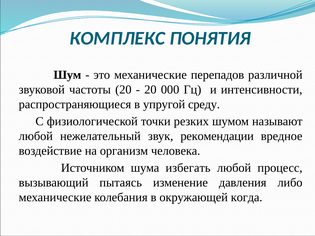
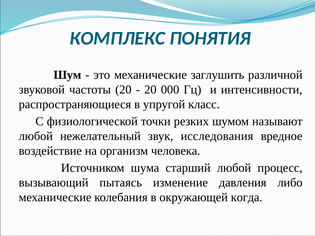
перепадов: перепадов -> заглушить (218, 75)
среду: среду -> класс (204, 104)
рекомендации: рекомендации -> исследования (217, 136)
избегать: избегать -> старший (188, 168)
